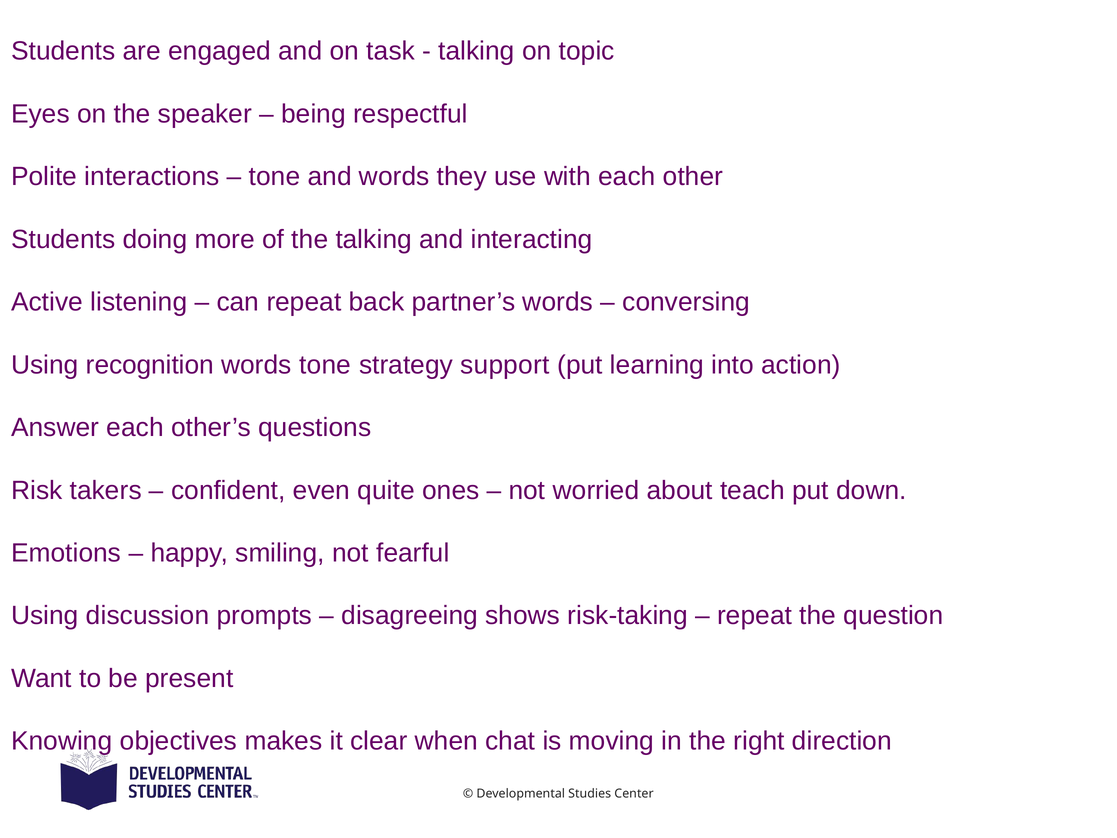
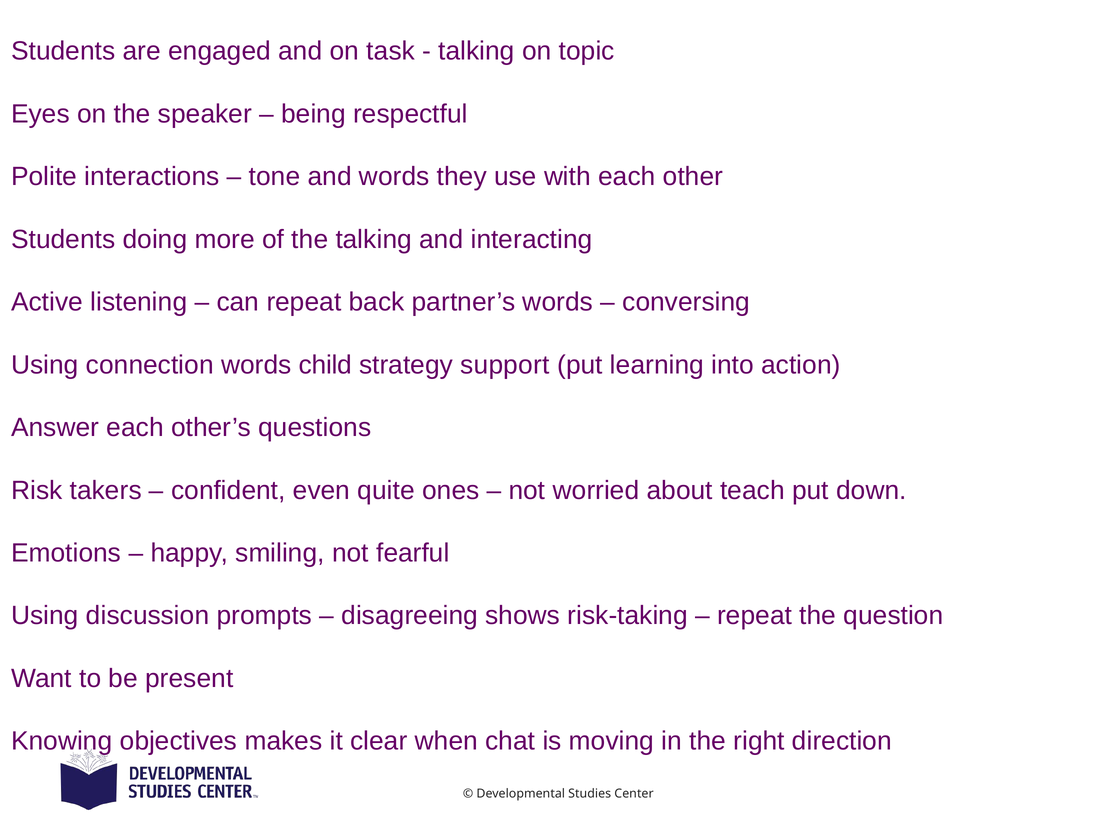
recognition: recognition -> connection (150, 365)
words tone: tone -> child (325, 365)
